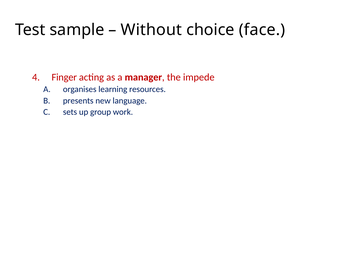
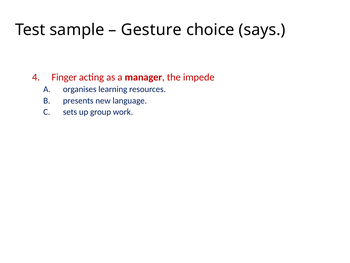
Without: Without -> Gesture (151, 30)
face: face -> says (262, 30)
